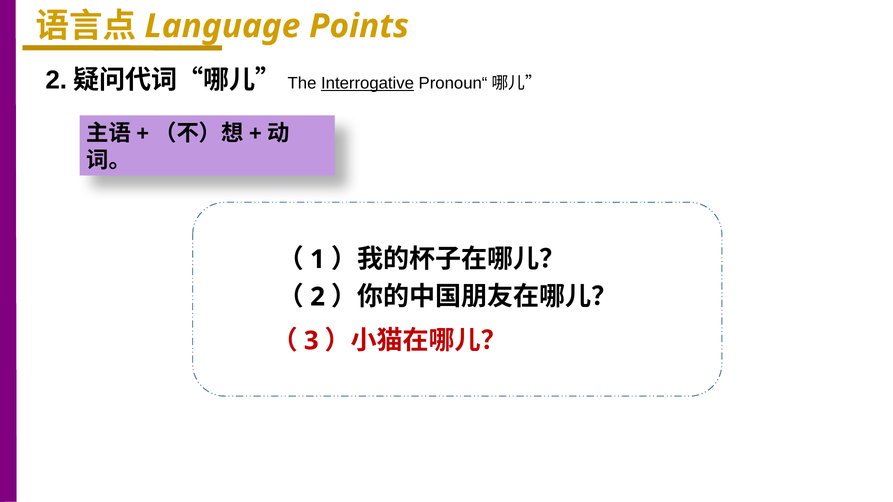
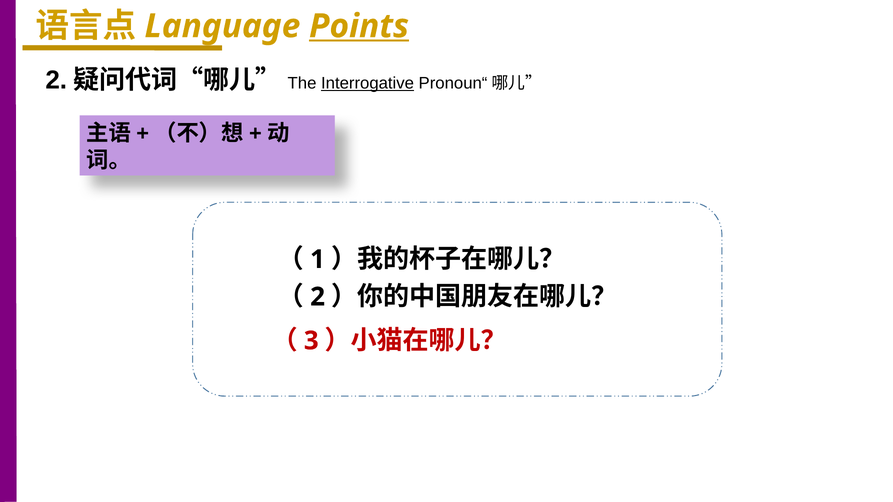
Points underline: none -> present (359, 26)
